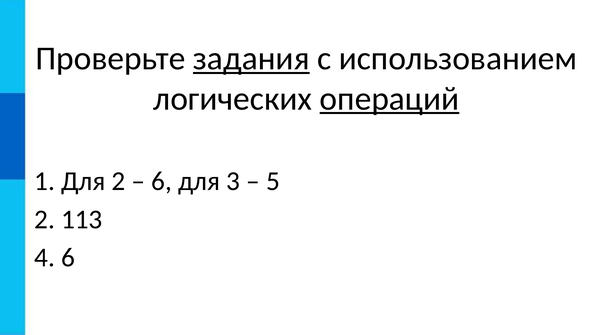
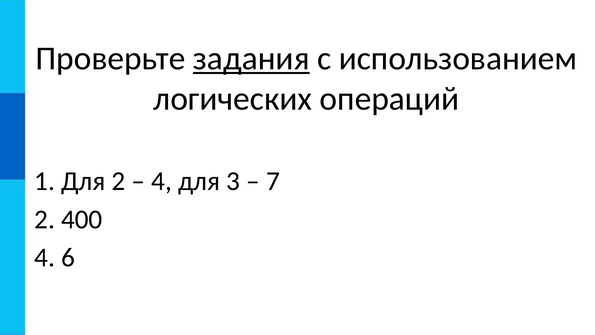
операций underline: present -> none (389, 99)
6: 6 -> 4 (162, 181)
5: 5 -> 7 (273, 181)
113: 113 -> 400 (82, 219)
